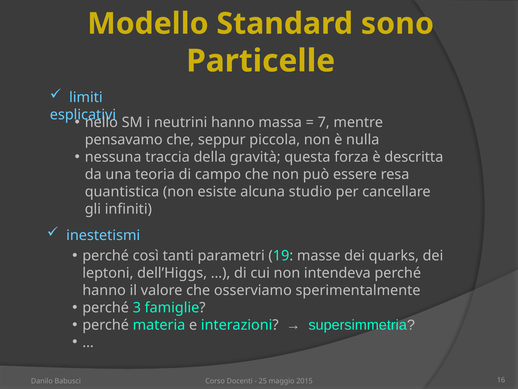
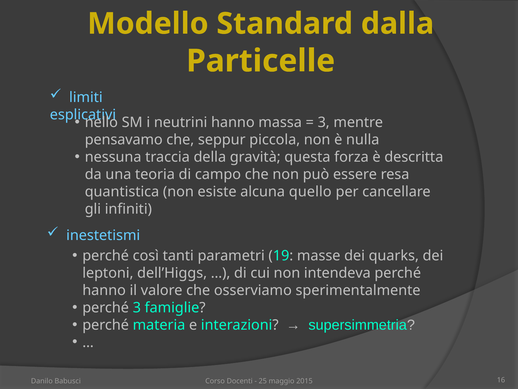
sono: sono -> dalla (397, 24)
7: 7 -> 3 (324, 122)
studio: studio -> quello (310, 191)
